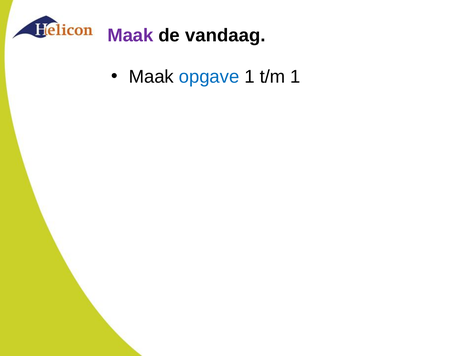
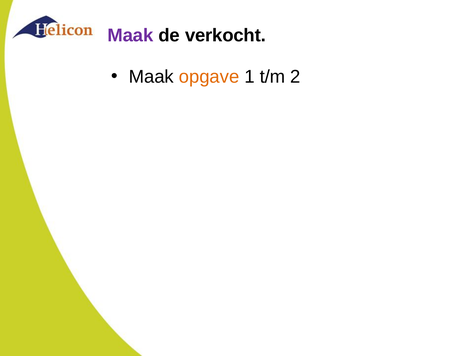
vandaag: vandaag -> verkocht (225, 35)
opgave colour: blue -> orange (209, 77)
t/m 1: 1 -> 2 (295, 77)
